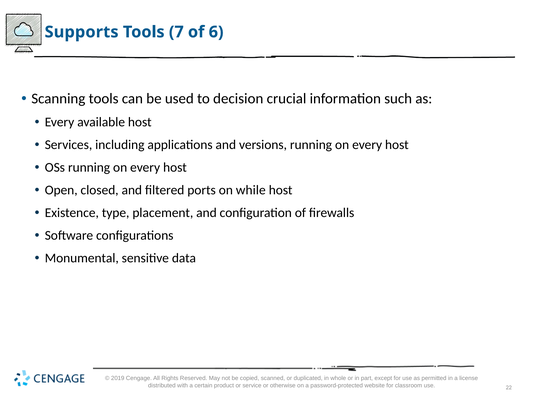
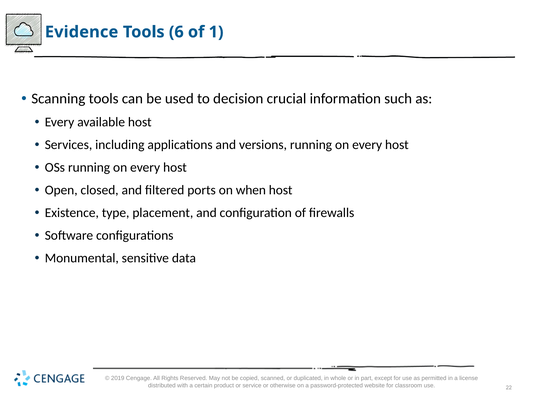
Supports: Supports -> Evidence (82, 32)
7: 7 -> 6 (176, 32)
6: 6 -> 1 (216, 32)
while: while -> when (251, 190)
